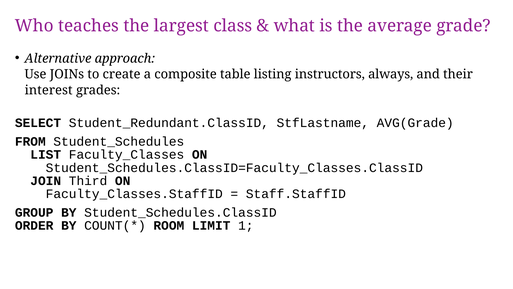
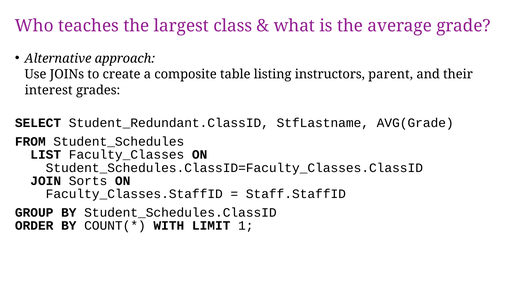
always: always -> parent (391, 74)
Third: Third -> Sorts (88, 181)
ROOM: ROOM -> WITH (169, 225)
